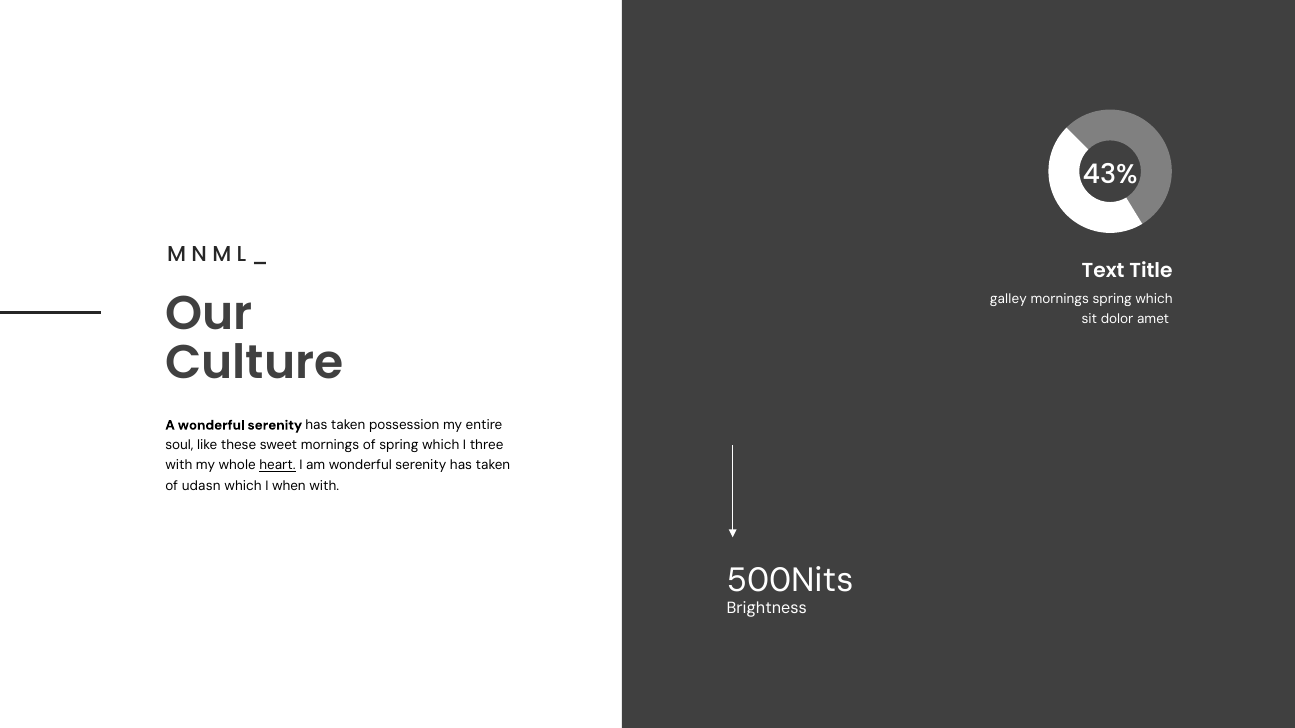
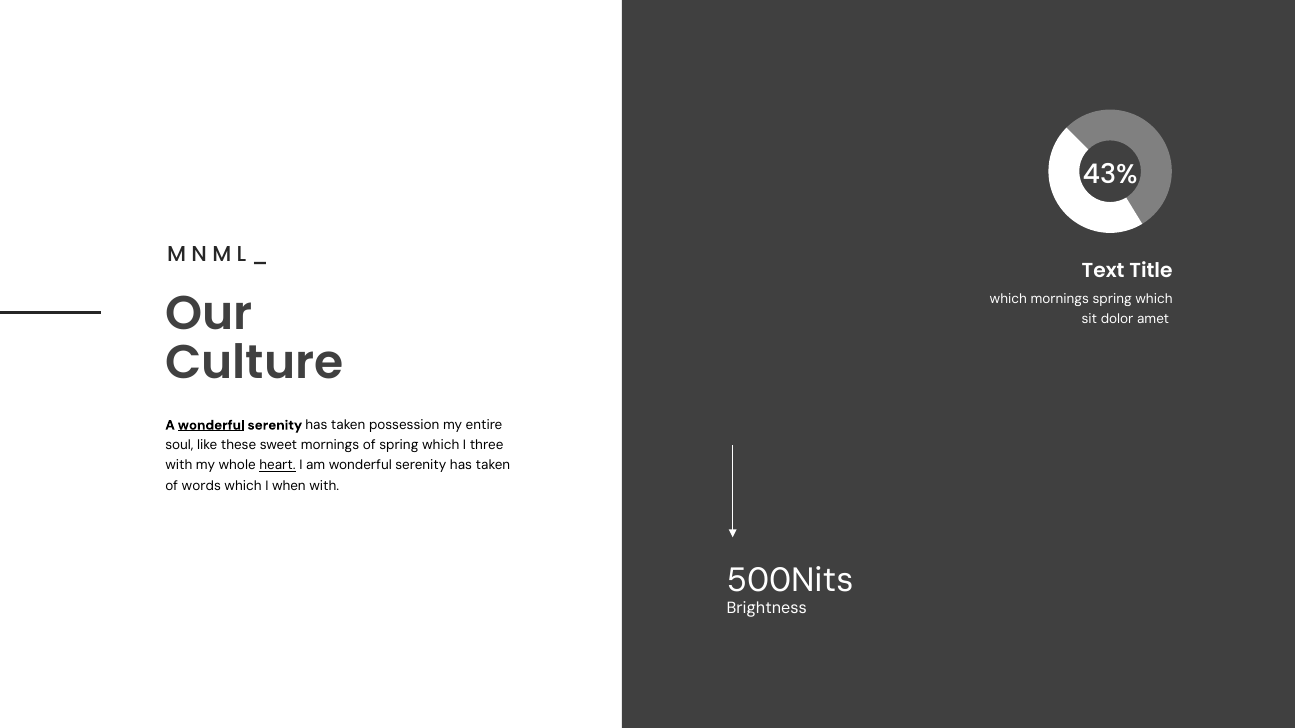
galley: galley -> which (1008, 299)
wonderful underline: none -> present (211, 425)
udasn: udasn -> words (201, 486)
